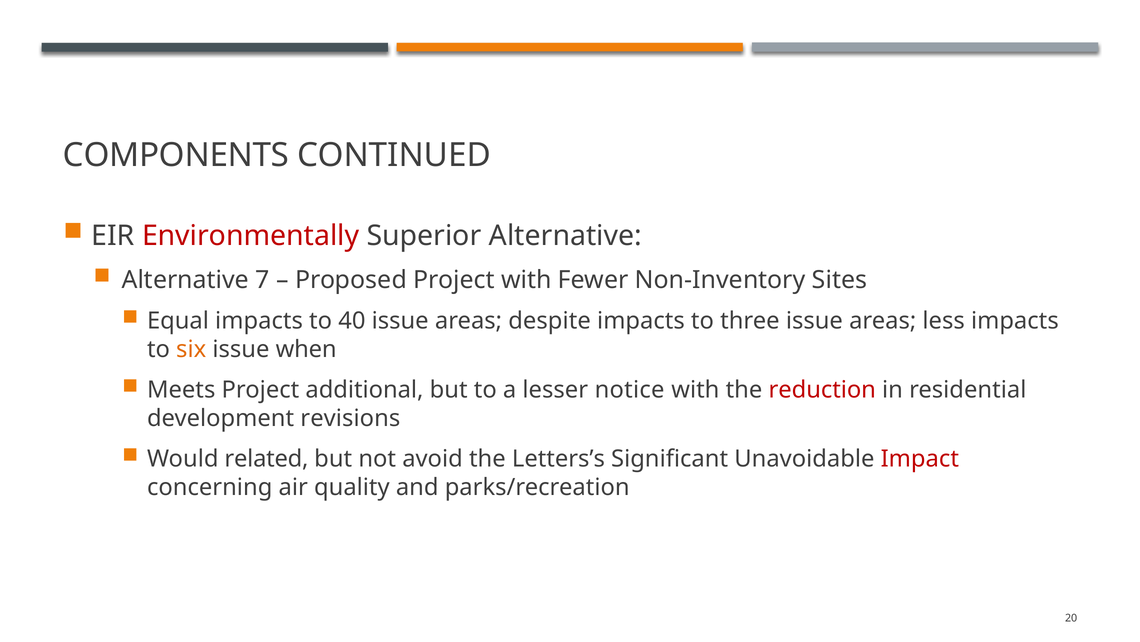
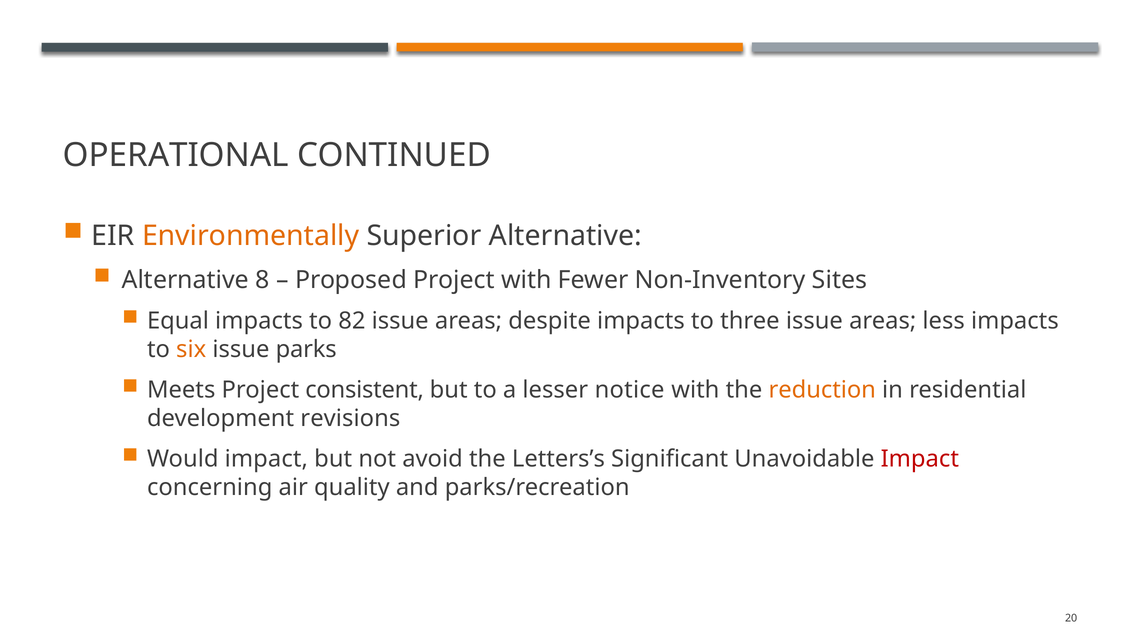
COMPONENTS: COMPONENTS -> OPERATIONAL (176, 155)
Environmentally colour: red -> orange (251, 236)
7: 7 -> 8 (263, 280)
40: 40 -> 82 (352, 321)
when: when -> parks (306, 349)
additional: additional -> consistent (365, 390)
reduction colour: red -> orange (822, 390)
Would related: related -> impact (266, 458)
